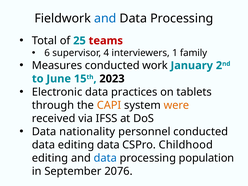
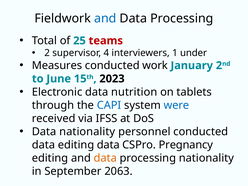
6: 6 -> 2 (47, 53)
family: family -> under (194, 53)
practices: practices -> nutrition (134, 92)
CAPI colour: orange -> blue (109, 105)
were colour: orange -> blue (176, 105)
Childhood: Childhood -> Pregnancy (186, 145)
data colour: blue -> orange (105, 158)
processing population: population -> nationality (206, 158)
2076: 2076 -> 2063 (118, 171)
